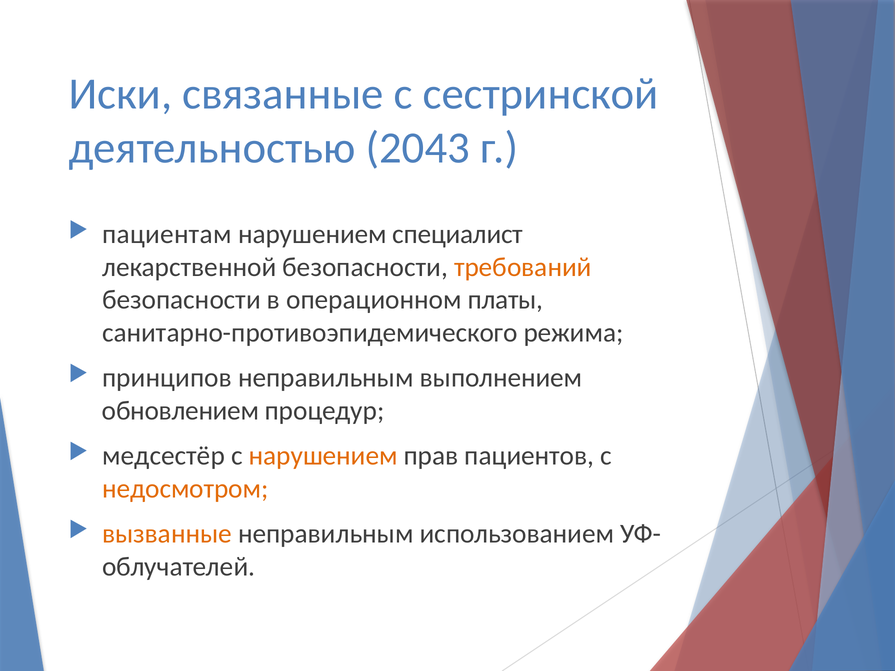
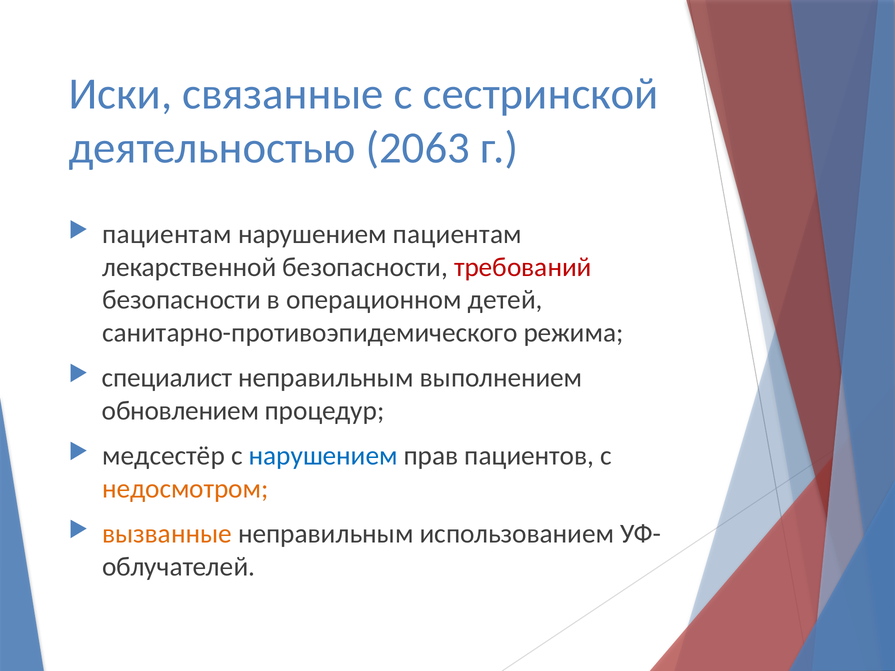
2043: 2043 -> 2063 (418, 148)
нарушением специалист: специалист -> пациентам (457, 234)
требований colour: orange -> red (523, 267)
платы: платы -> детей (505, 300)
принципов: принципов -> специалист (167, 378)
нарушением colour: orange -> blue (323, 456)
